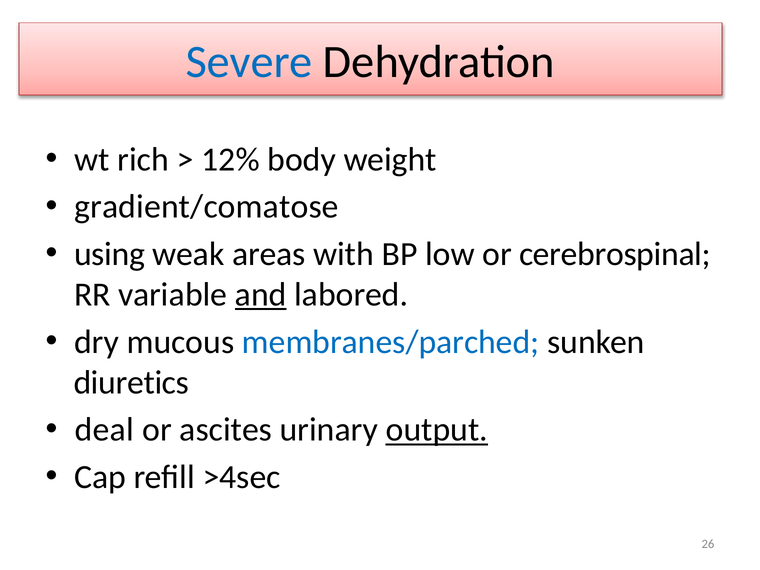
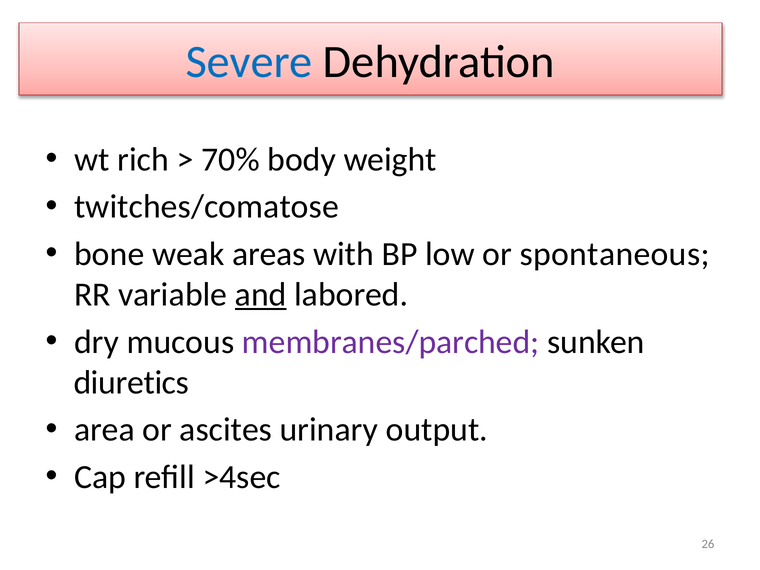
12%: 12% -> 70% (230, 159)
gradient/comatose: gradient/comatose -> twitches/comatose (206, 207)
using: using -> bone (109, 254)
cerebrospinal: cerebrospinal -> spontaneous (615, 254)
membranes/parched colour: blue -> purple (391, 342)
deal: deal -> area (104, 430)
output underline: present -> none (437, 430)
